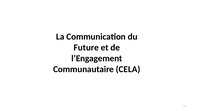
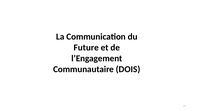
CELA: CELA -> DOIS (128, 69)
